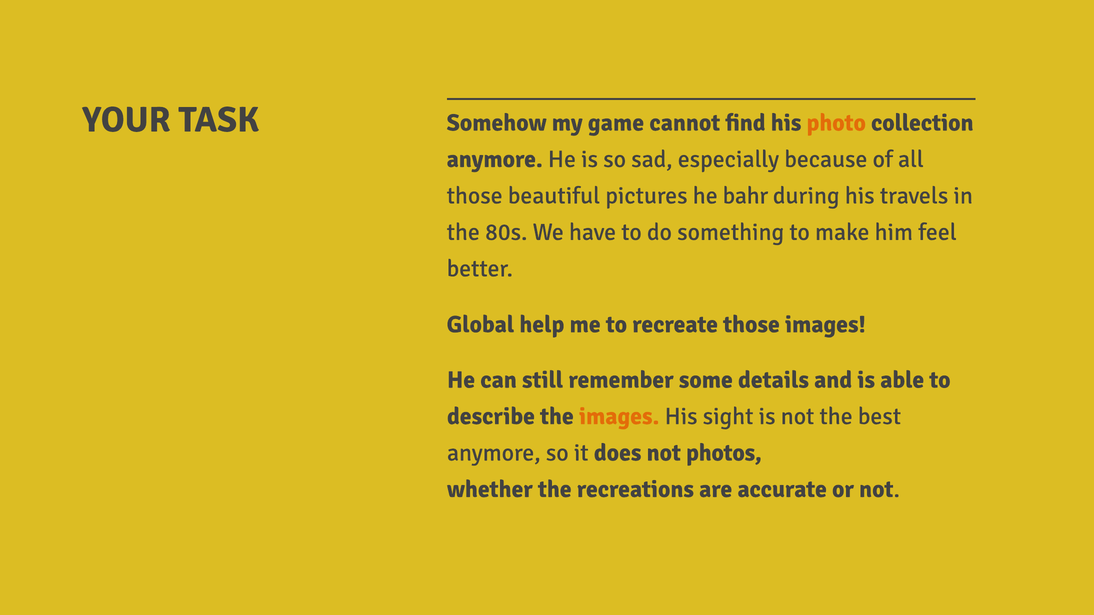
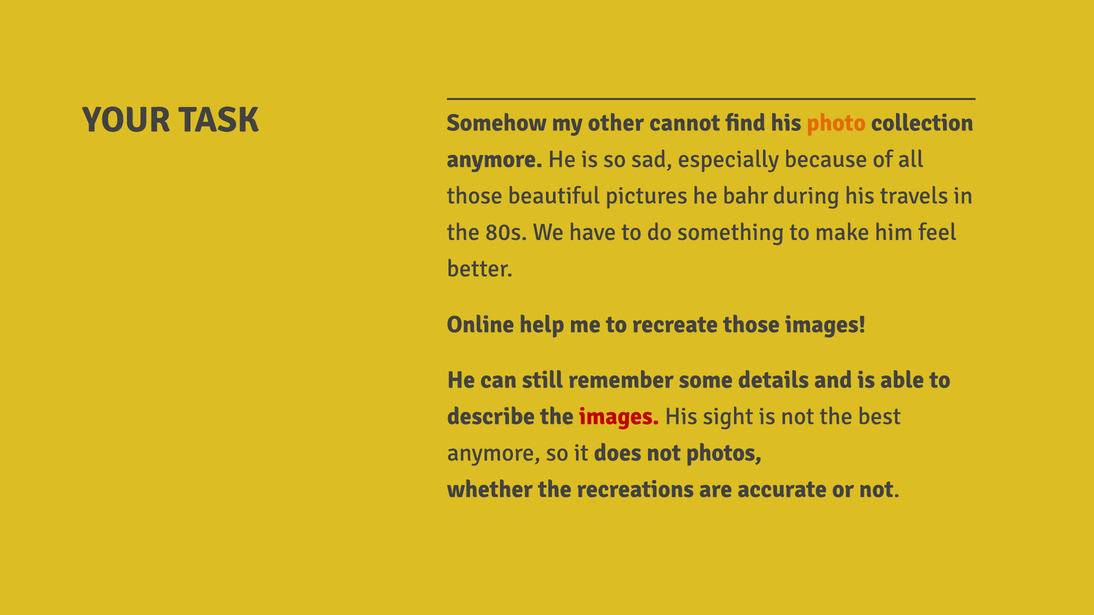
game: game -> other (616, 123)
Global: Global -> Online (480, 325)
images colour: orange -> red (619, 417)
